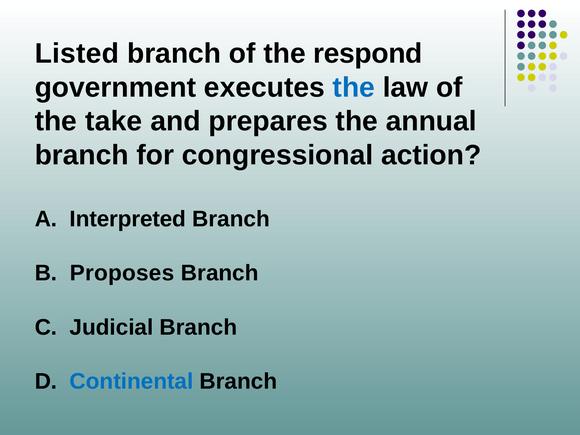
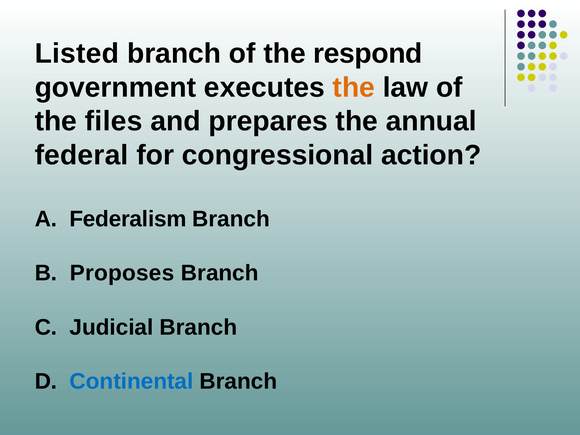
the colour: blue -> orange (354, 87)
take: take -> files (114, 121)
branch: branch -> federal (82, 155)
Interpreted: Interpreted -> Federalism (128, 219)
